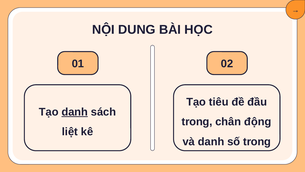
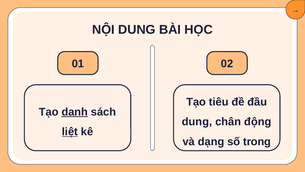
trong: trong -> dung (197, 122)
liệt underline: none -> present (70, 131)
và danh: danh -> dạng (211, 141)
